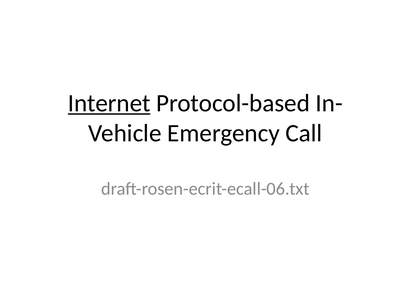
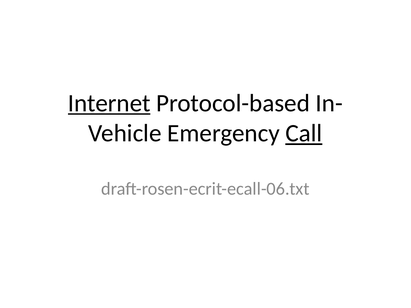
Call underline: none -> present (304, 133)
